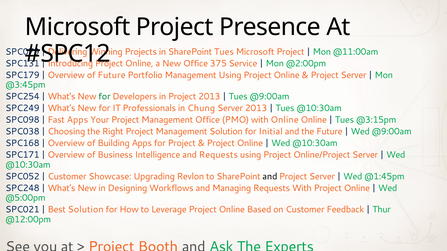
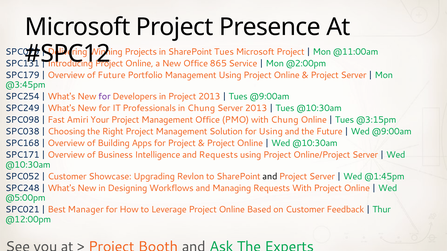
375: 375 -> 865 (218, 63)
for colour: green -> purple (104, 97)
Fast Apps: Apps -> Amiri (78, 120)
with Online: Online -> Chung (285, 120)
for Initial: Initial -> Using (271, 132)
Best Solution: Solution -> Manager (86, 210)
